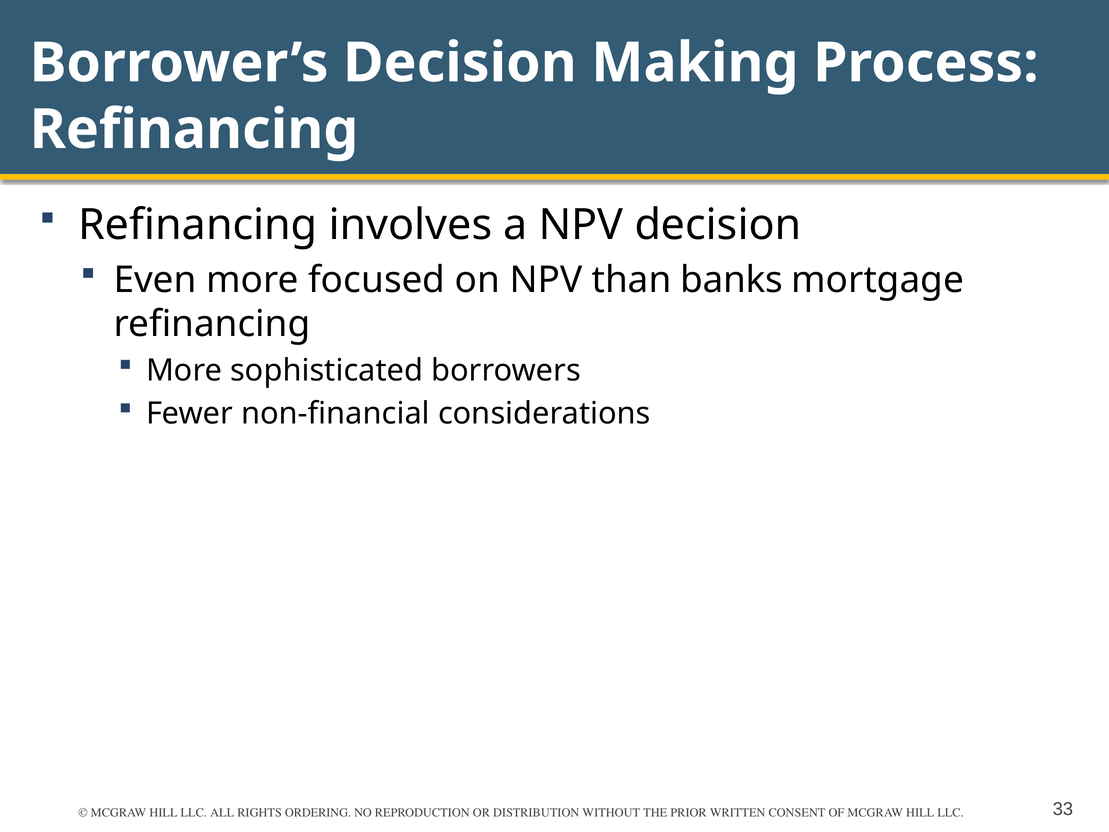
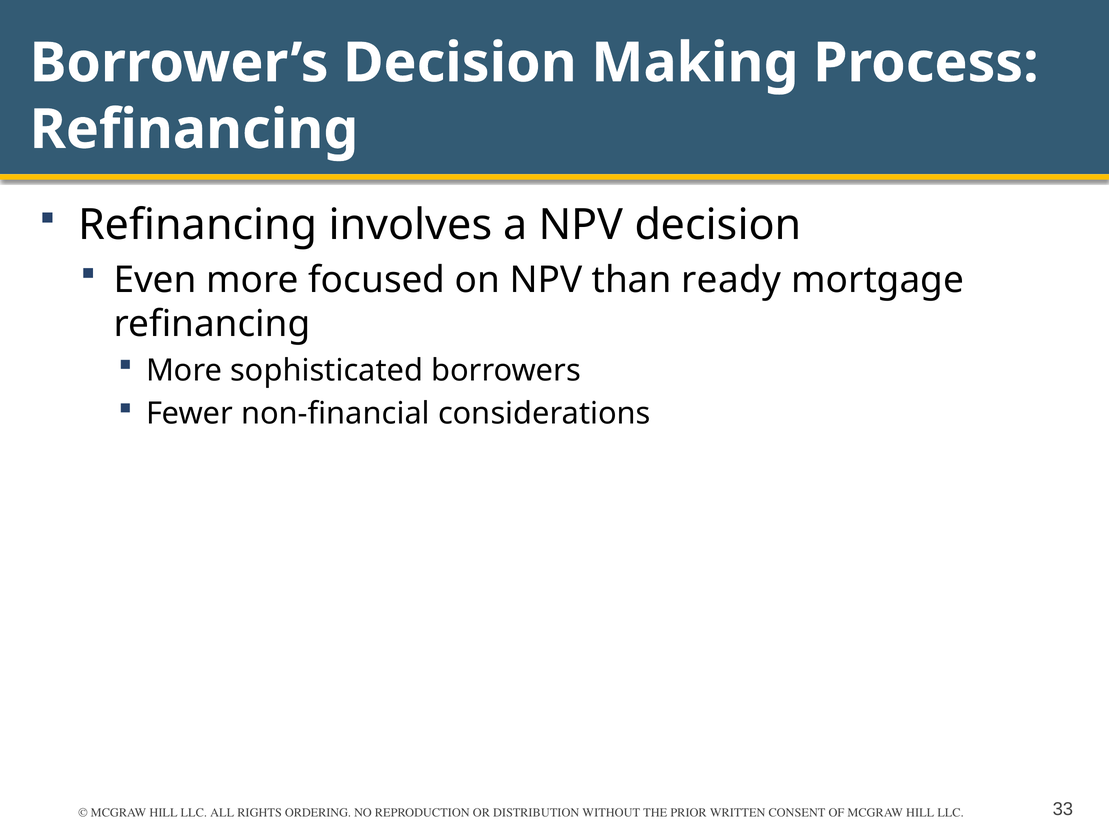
banks: banks -> ready (731, 280)
